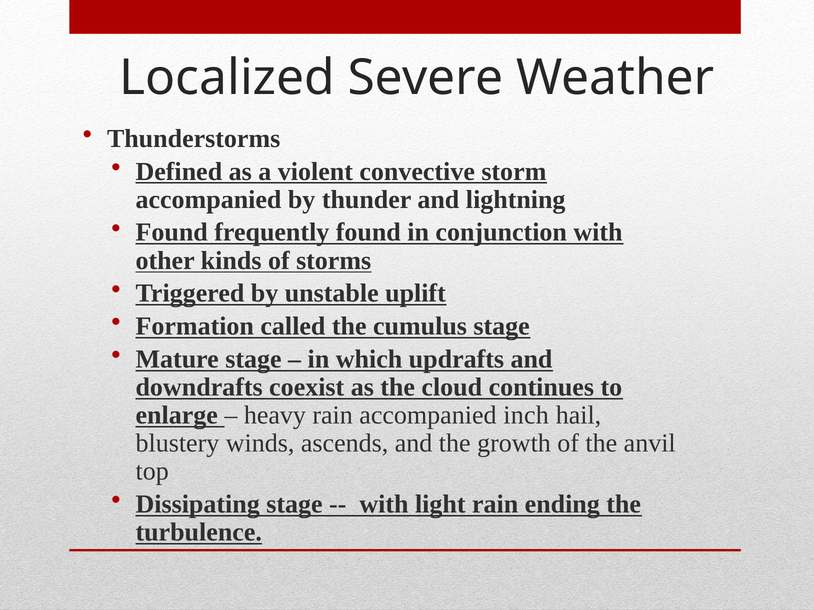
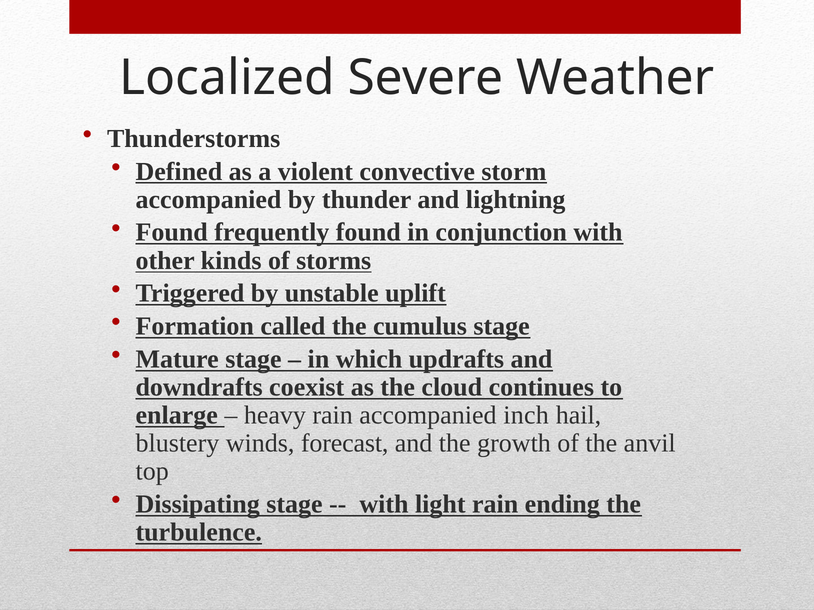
ascends: ascends -> forecast (345, 444)
